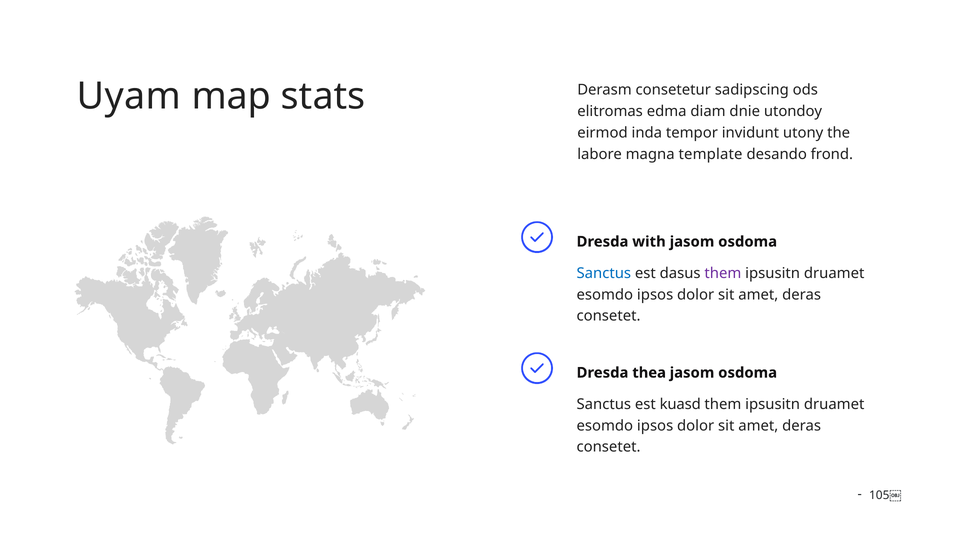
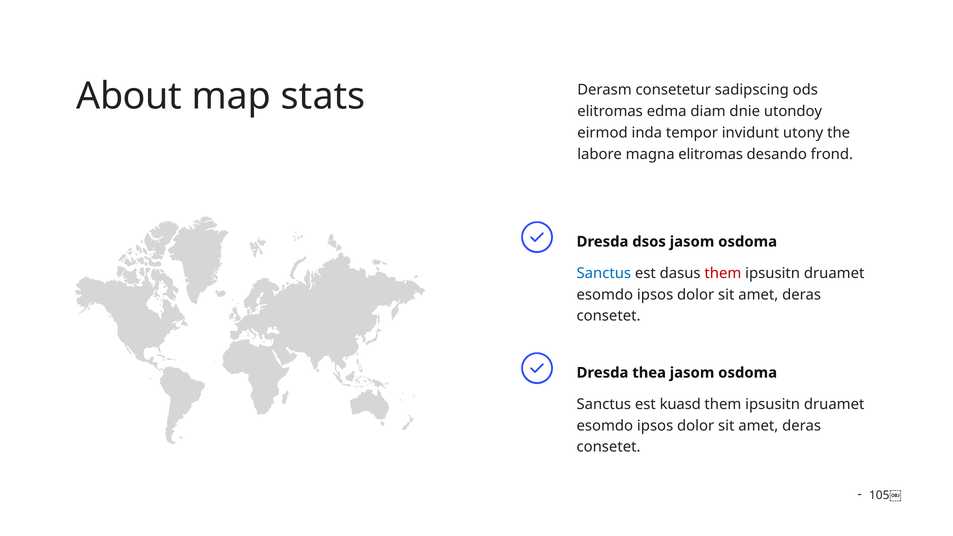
Uyam: Uyam -> About (129, 96)
magna template: template -> elitromas (711, 154)
with: with -> dsos (649, 242)
them colour: purple -> red (723, 273)
